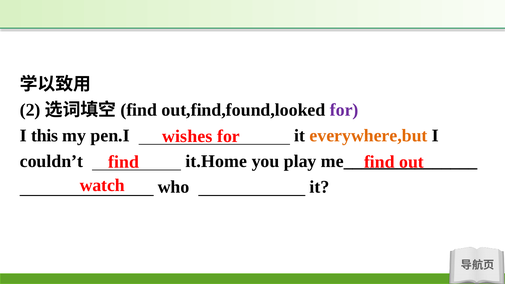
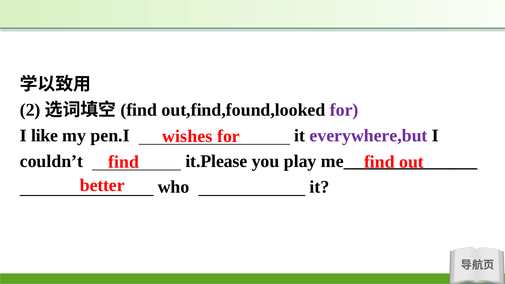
this: this -> like (45, 136)
everywhere,but colour: orange -> purple (369, 136)
it.Home: it.Home -> it.Please (216, 161)
watch: watch -> better (102, 185)
